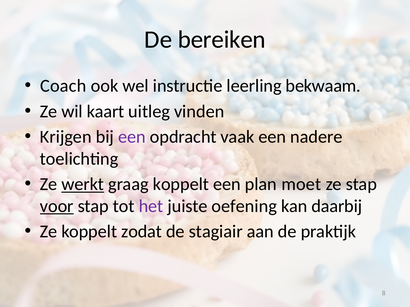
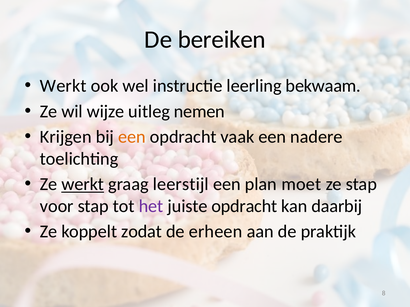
Coach: Coach -> Werkt (63, 86)
kaart: kaart -> wijze (106, 112)
vinden: vinden -> nemen (199, 112)
een colour: purple -> orange (132, 137)
graag koppelt: koppelt -> leerstijl (181, 185)
voor underline: present -> none (57, 206)
juiste oefening: oefening -> opdracht (244, 206)
stagiair: stagiair -> erheen (216, 232)
